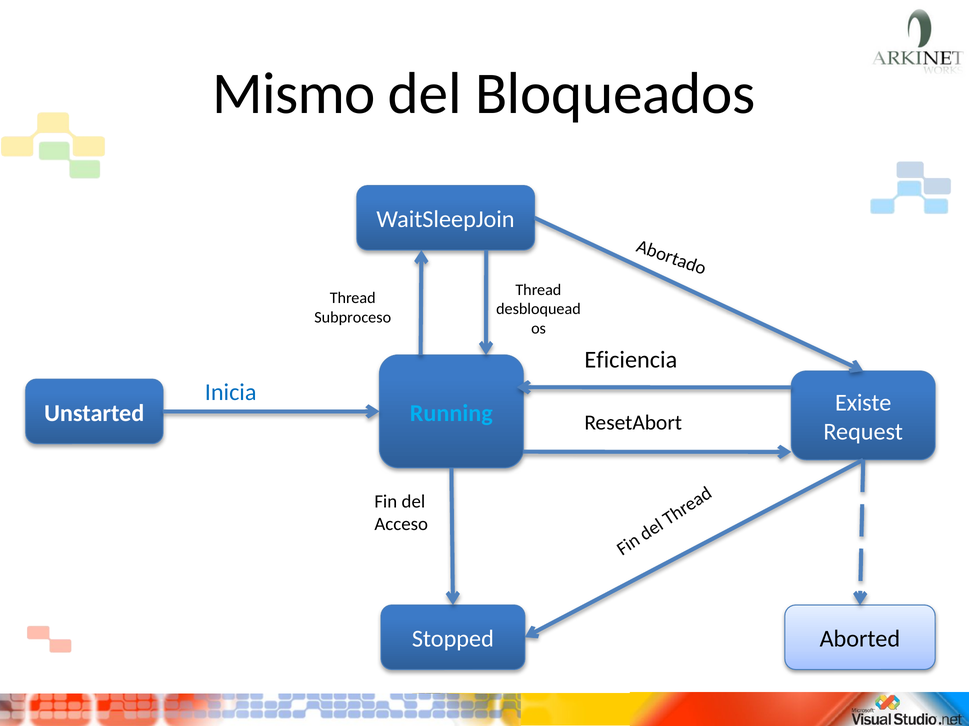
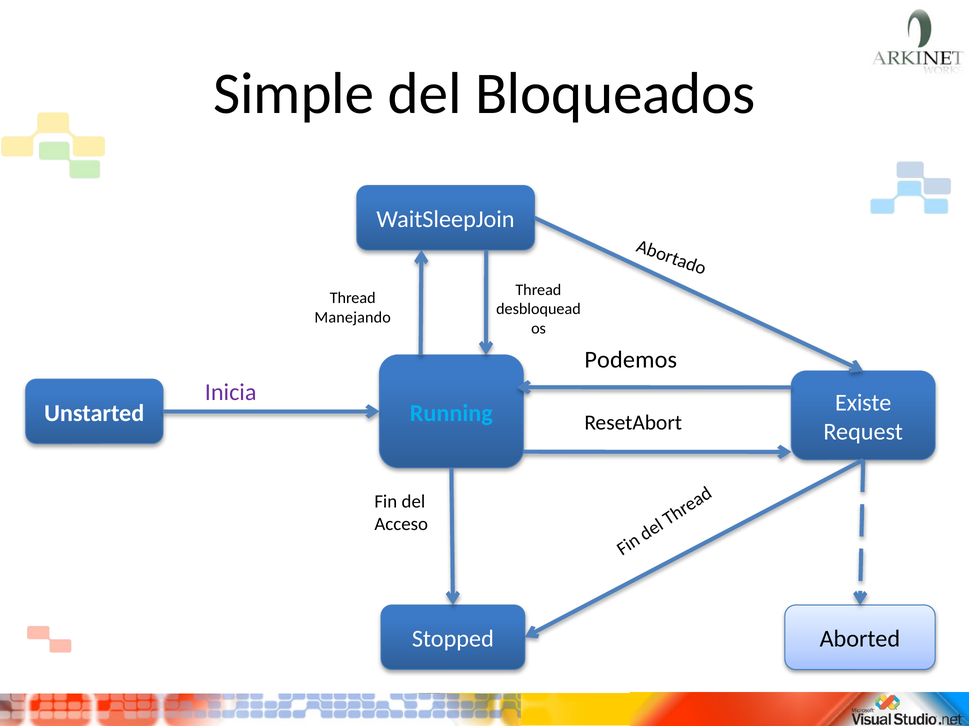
Mismo: Mismo -> Simple (294, 94)
Subproceso: Subproceso -> Manejando (353, 318)
Eficiencia: Eficiencia -> Podemos (631, 360)
Inicia colour: blue -> purple (231, 392)
